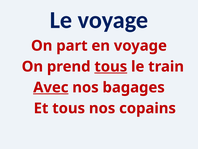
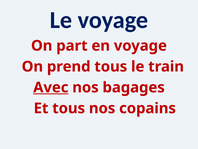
tous underline: present -> none (111, 66)
